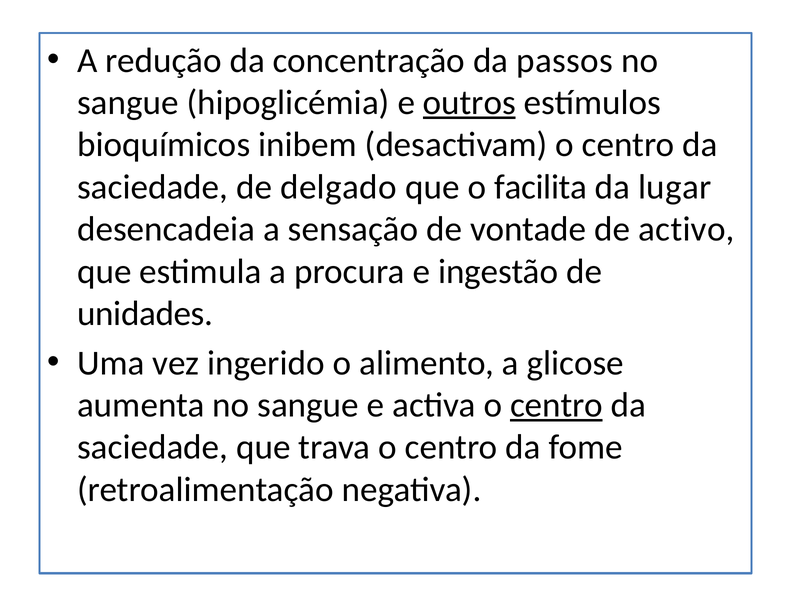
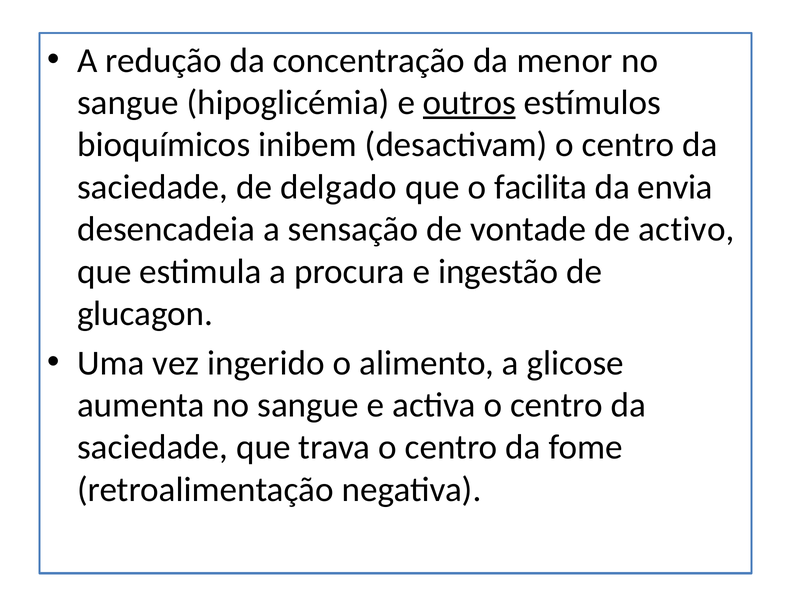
passos: passos -> menor (565, 60)
lugar: lugar -> envia (675, 187)
unidades: unidades -> glucagon (145, 314)
centro underline: present -> none (556, 405)
